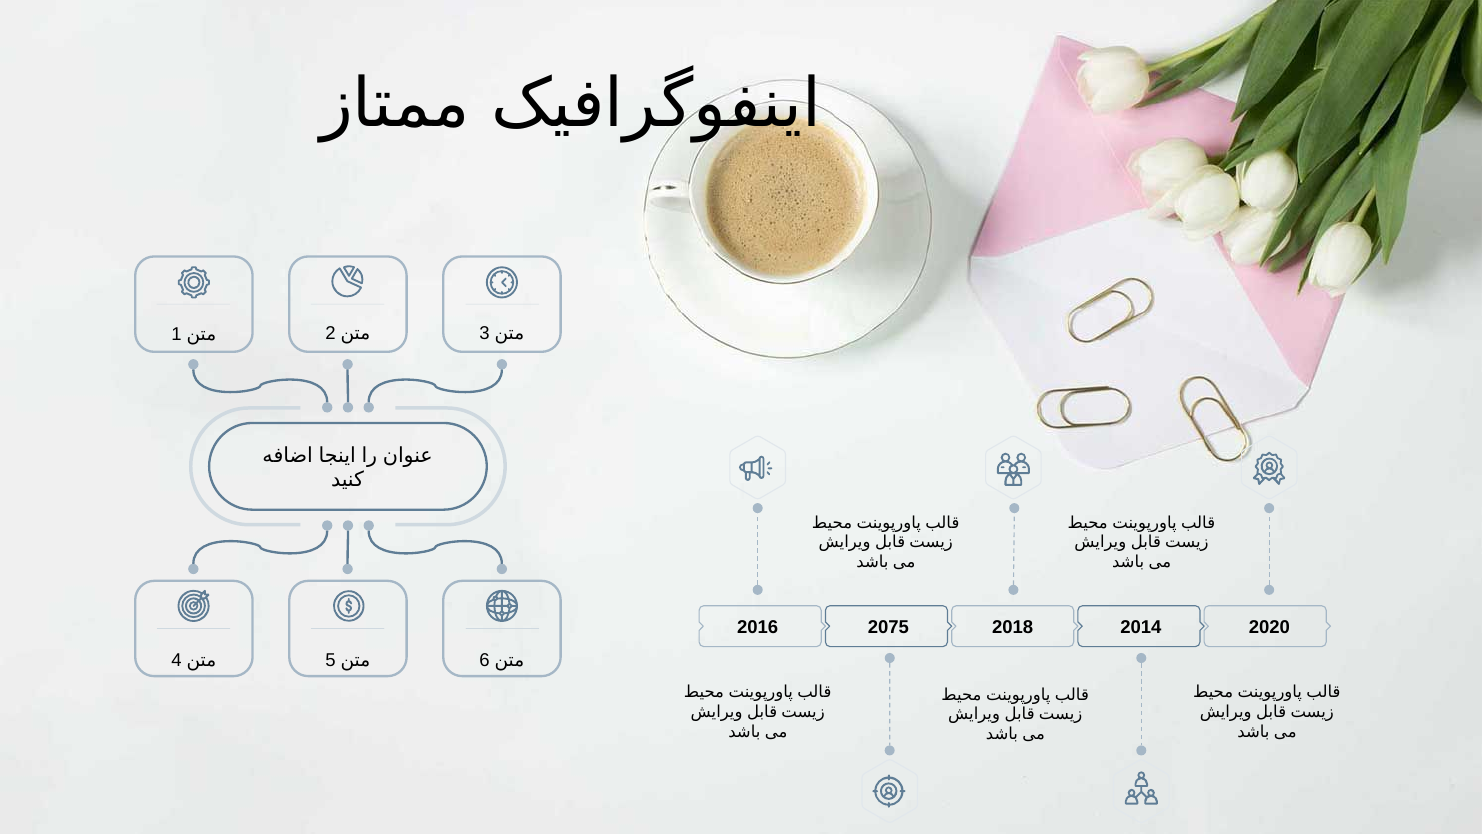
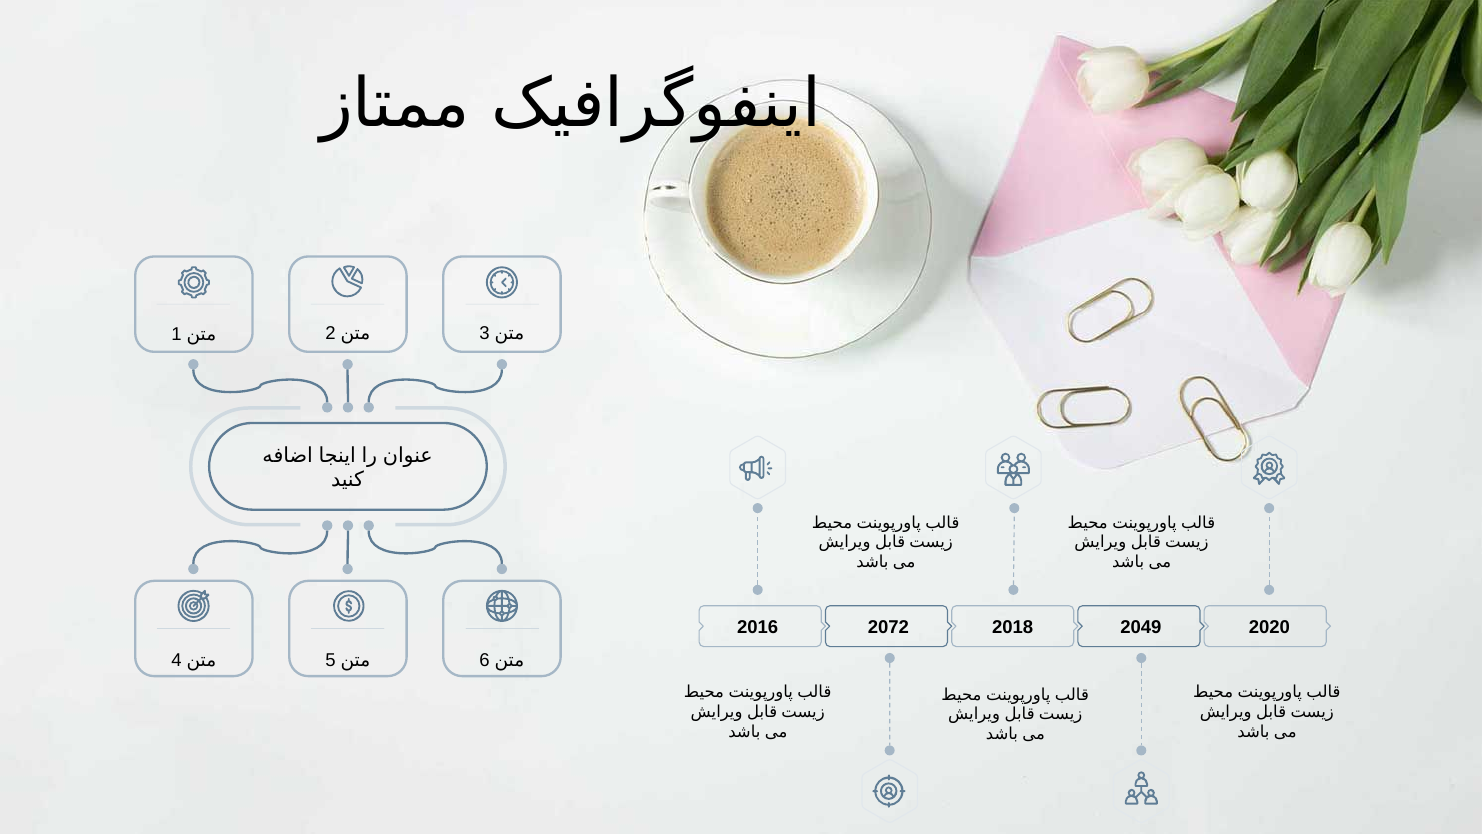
2075: 2075 -> 2072 (888, 627)
2014: 2014 -> 2049 (1141, 627)
